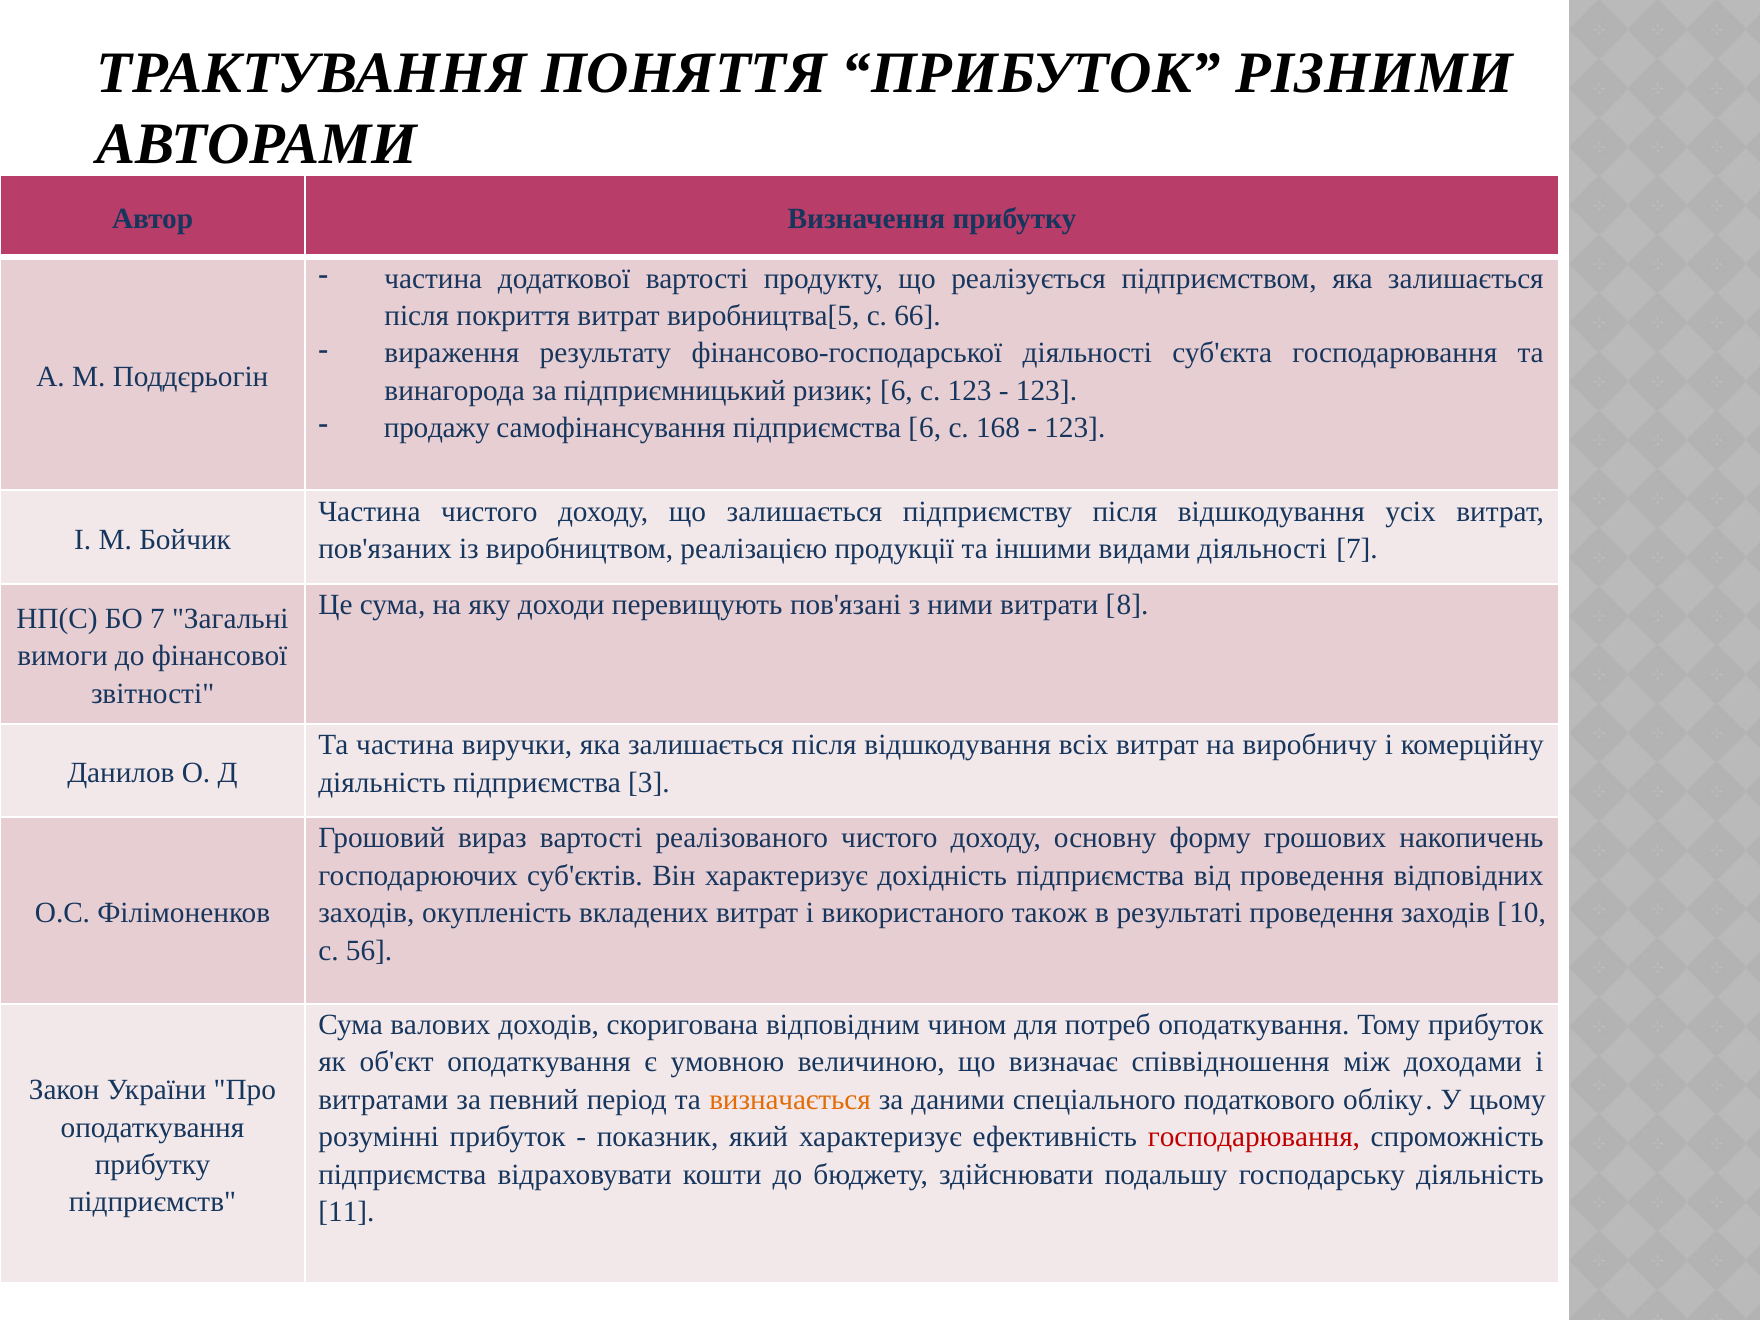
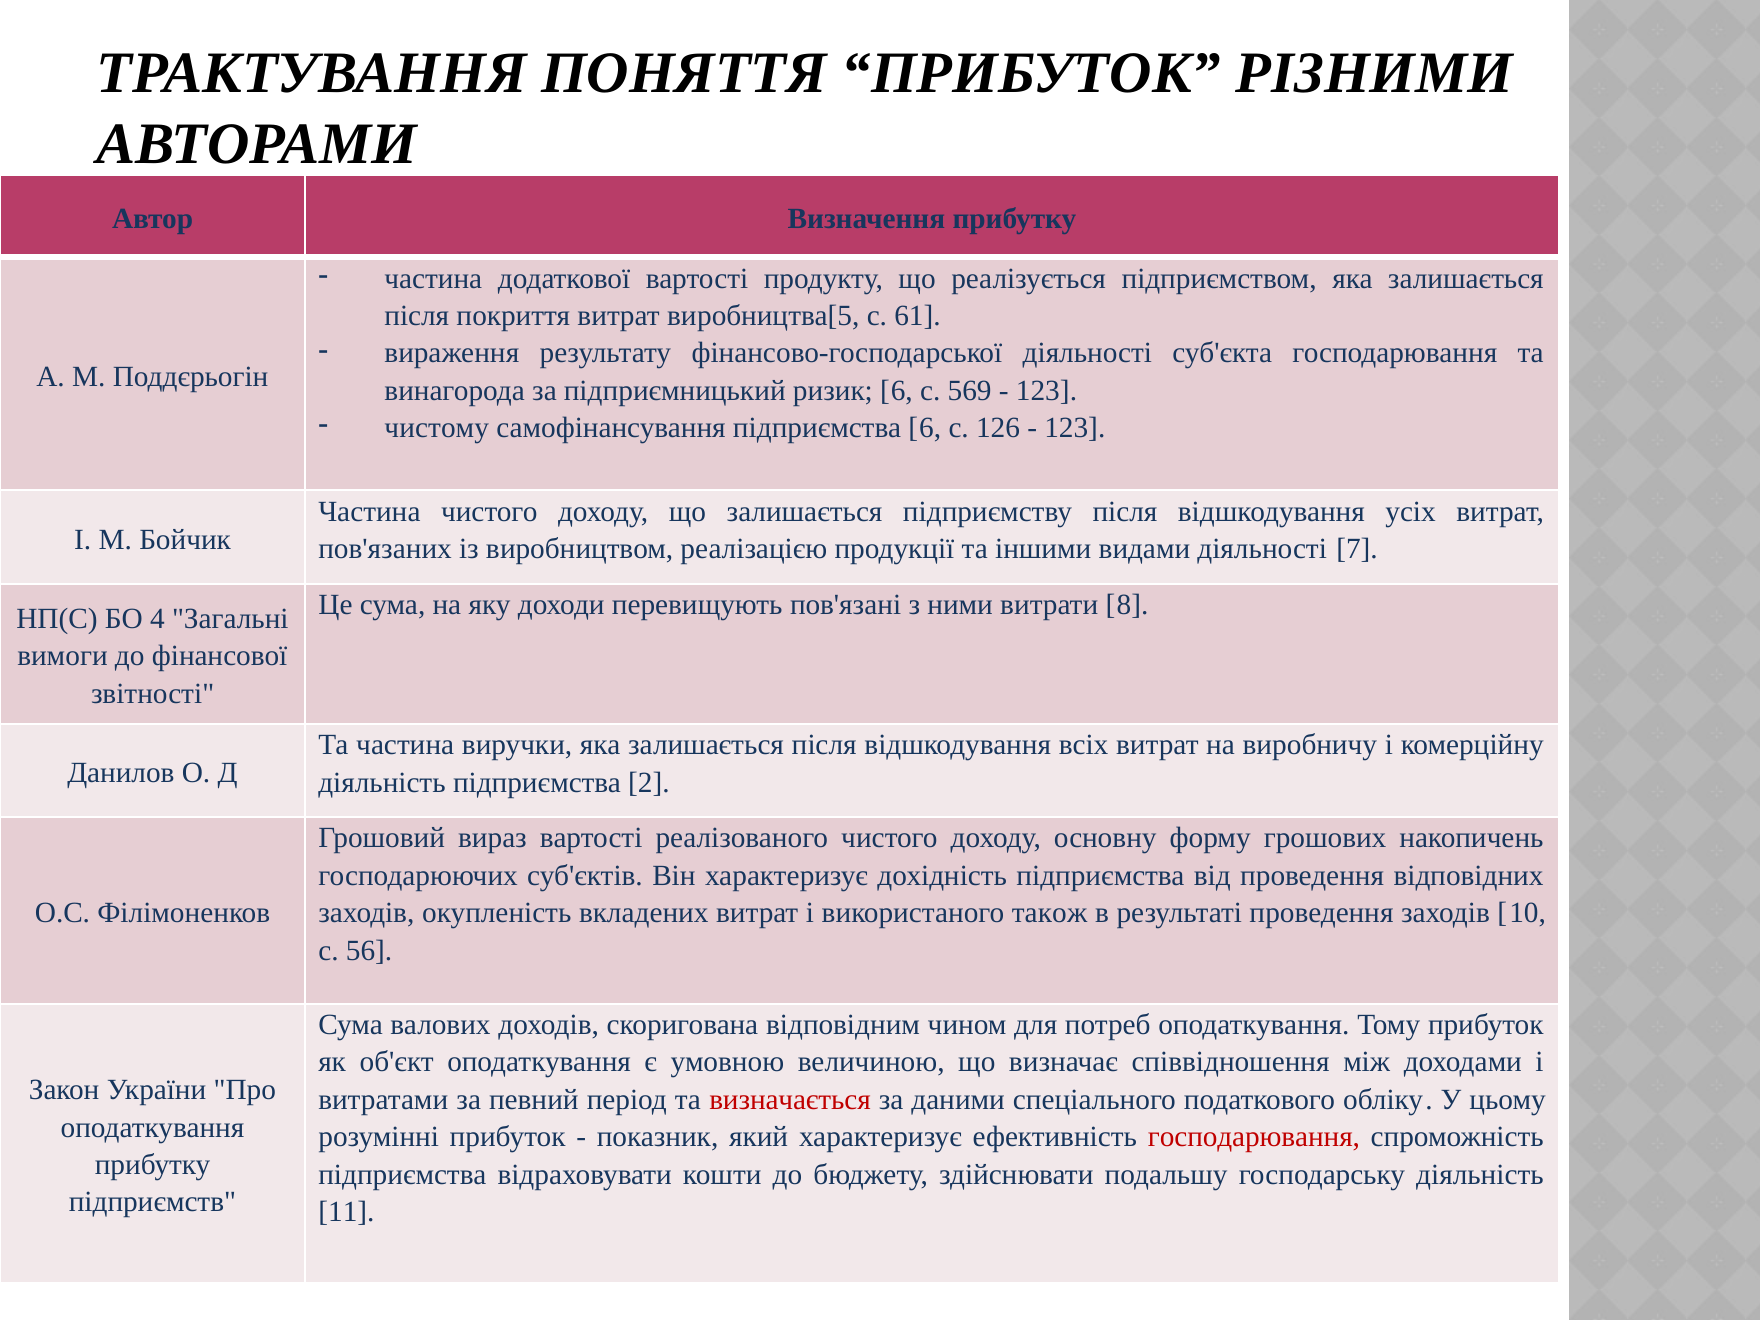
66: 66 -> 61 (917, 316)
с 123: 123 -> 569 (970, 391)
продажу: продажу -> чистому (437, 428)
168: 168 -> 126 (998, 428)
БО 7: 7 -> 4 (157, 619)
3: 3 -> 2 (649, 782)
визначається colour: orange -> red (790, 1100)
